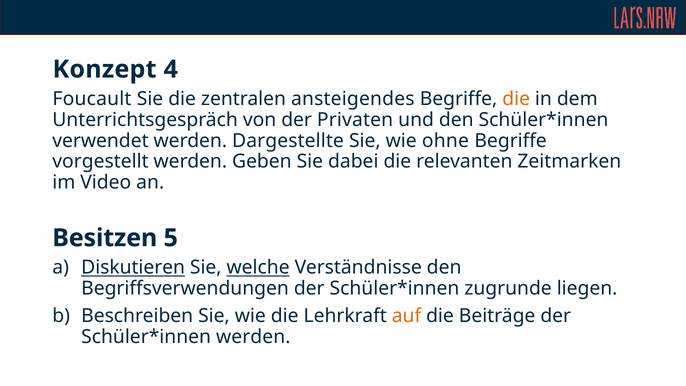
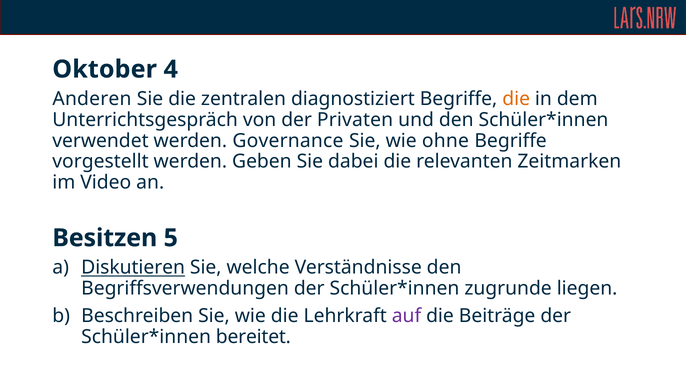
Konzept: Konzept -> Oktober (105, 69)
Foucault: Foucault -> Anderen (92, 99)
ansteigendes: ansteigendes -> diagnostiziert (353, 99)
Dargestellte: Dargestellte -> Governance (288, 141)
welche underline: present -> none (258, 268)
auf colour: orange -> purple (406, 316)
werden: werden -> bereitet (253, 337)
